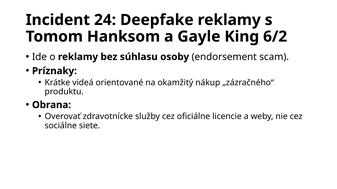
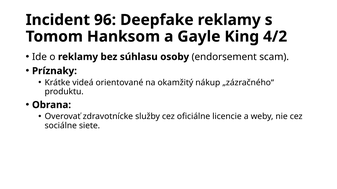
24: 24 -> 96 (105, 20)
6/2: 6/2 -> 4/2 (275, 37)
